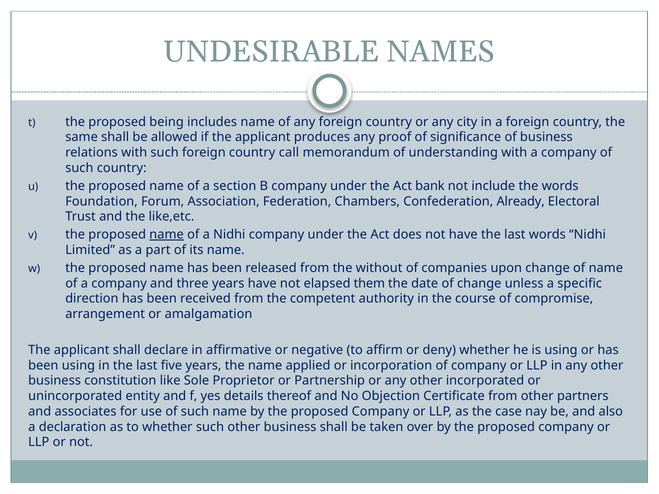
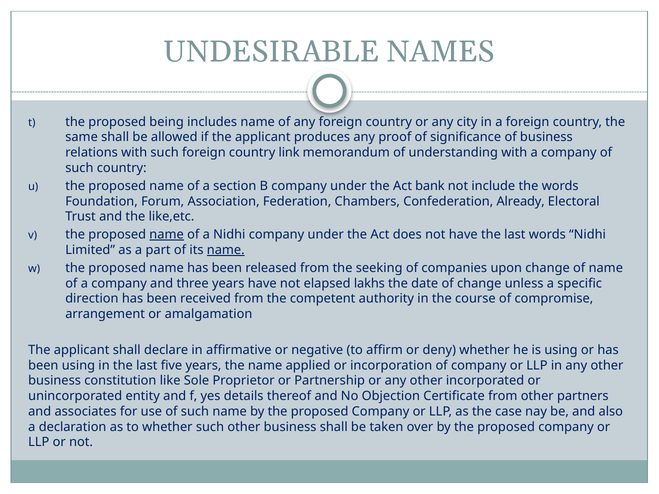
call: call -> link (289, 153)
name underline: none -> present (226, 250)
without: without -> seeking (379, 268)
them: them -> lakhs (369, 283)
